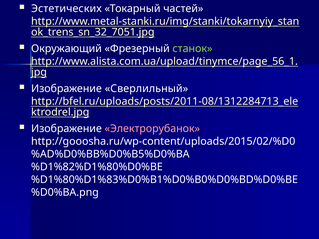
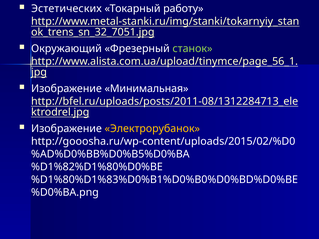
частей: частей -> работу (183, 9)
Сверлильный: Сверлильный -> Минимальная (147, 89)
Электрорубанок colour: pink -> yellow (152, 129)
